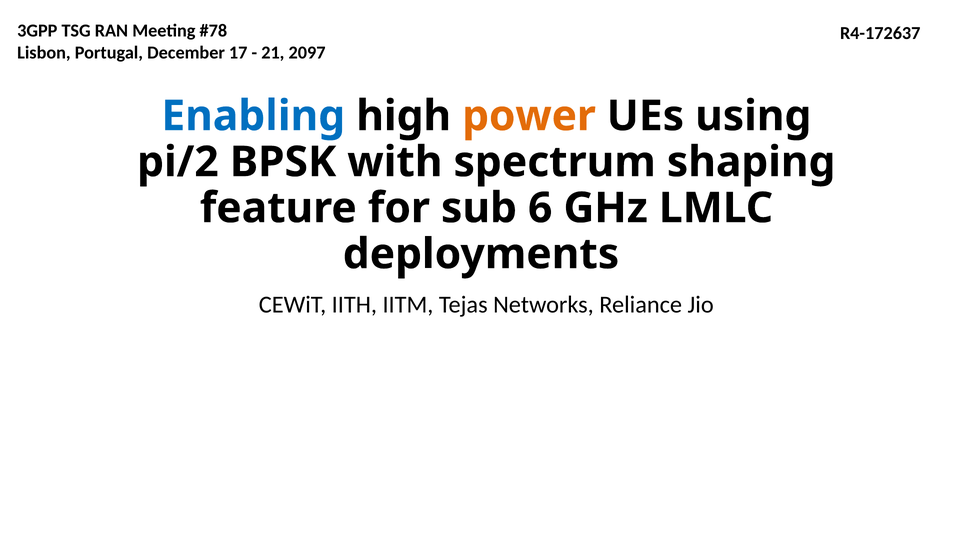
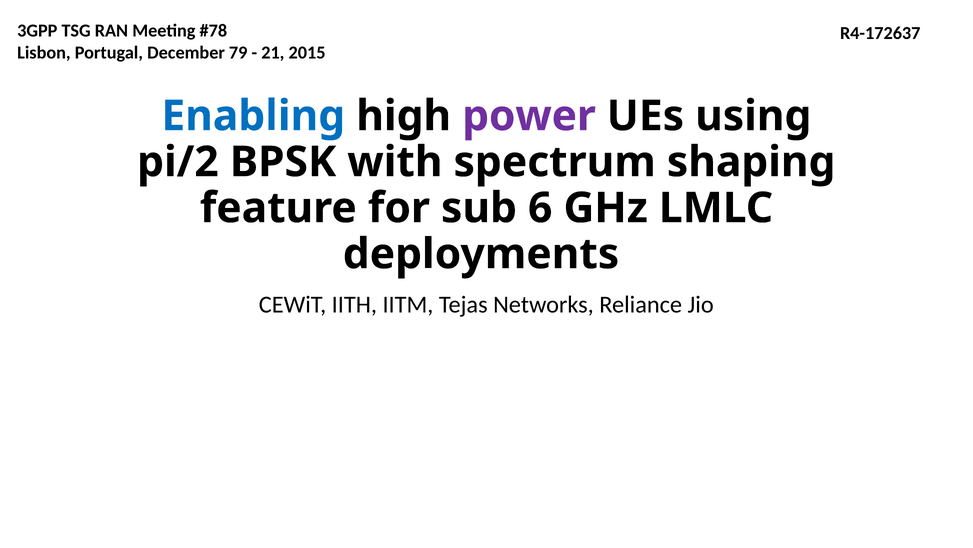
17: 17 -> 79 (238, 53)
2097: 2097 -> 2015 (307, 53)
power colour: orange -> purple (529, 116)
